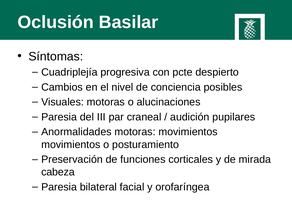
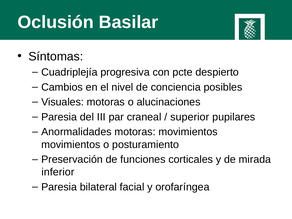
audición: audición -> superior (190, 117)
cabeza: cabeza -> inferior (58, 172)
